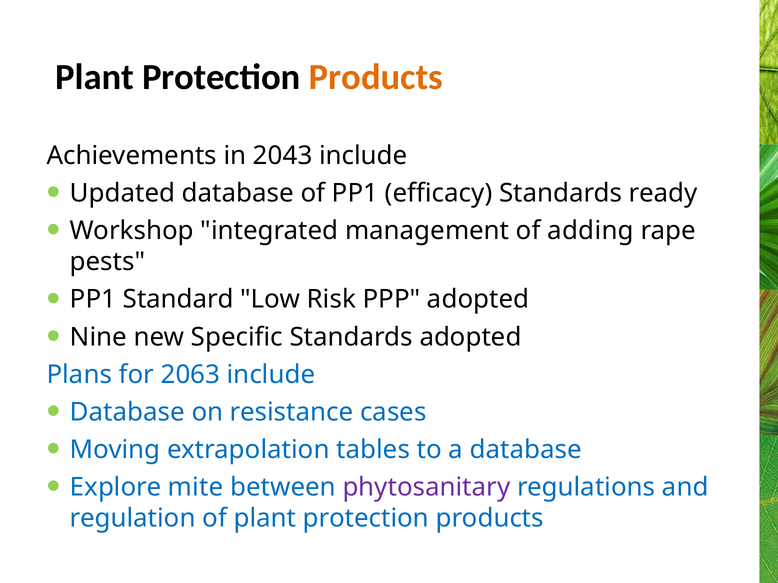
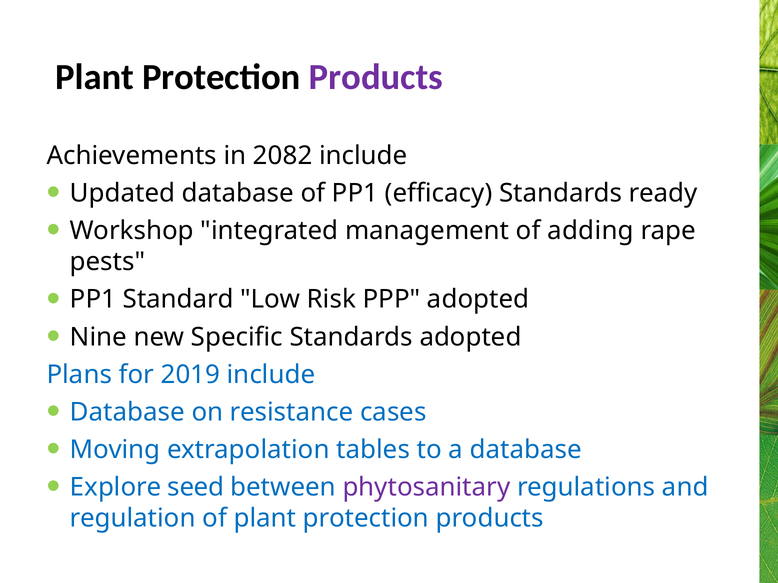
Products colour: orange -> purple (376, 77)
2043: 2043 -> 2082 (283, 156)
2063: 2063 -> 2019 (190, 375)
mite: mite -> seed (196, 488)
